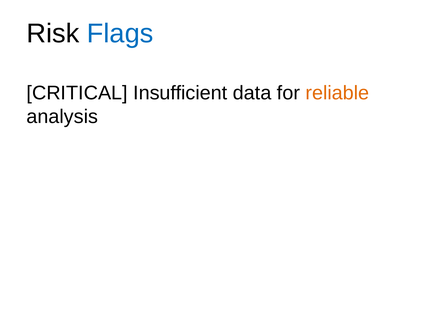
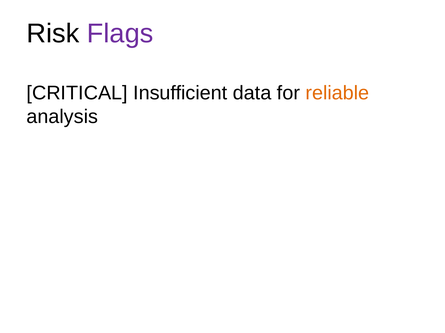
Flags colour: blue -> purple (120, 34)
